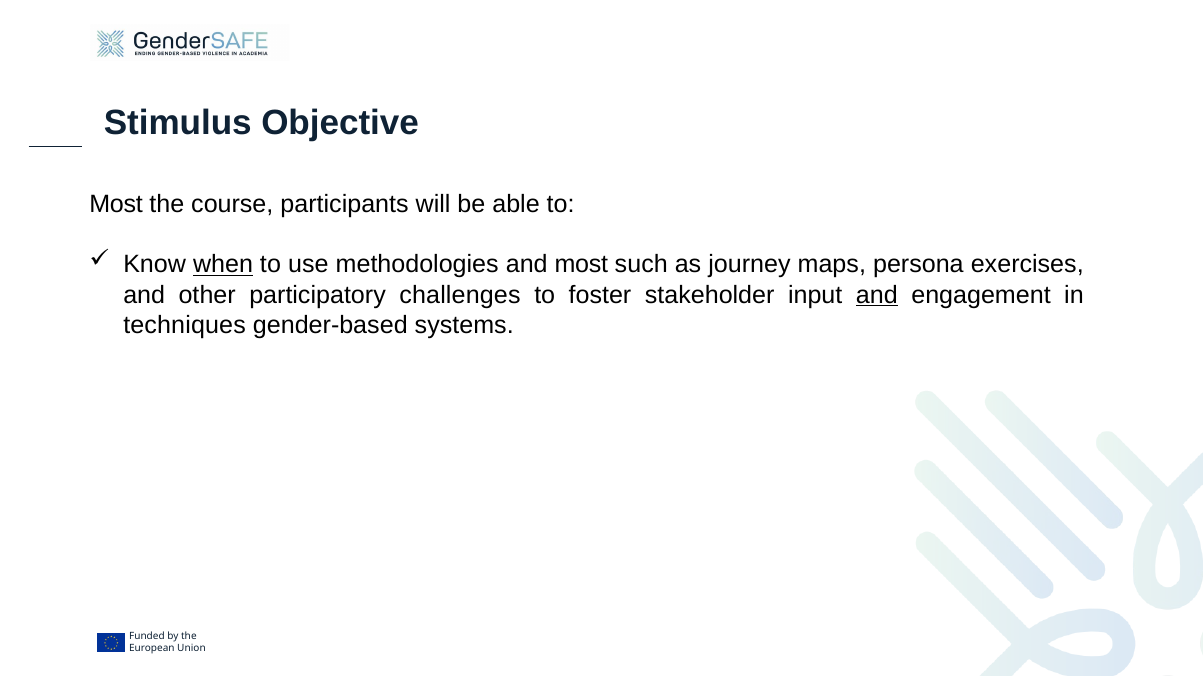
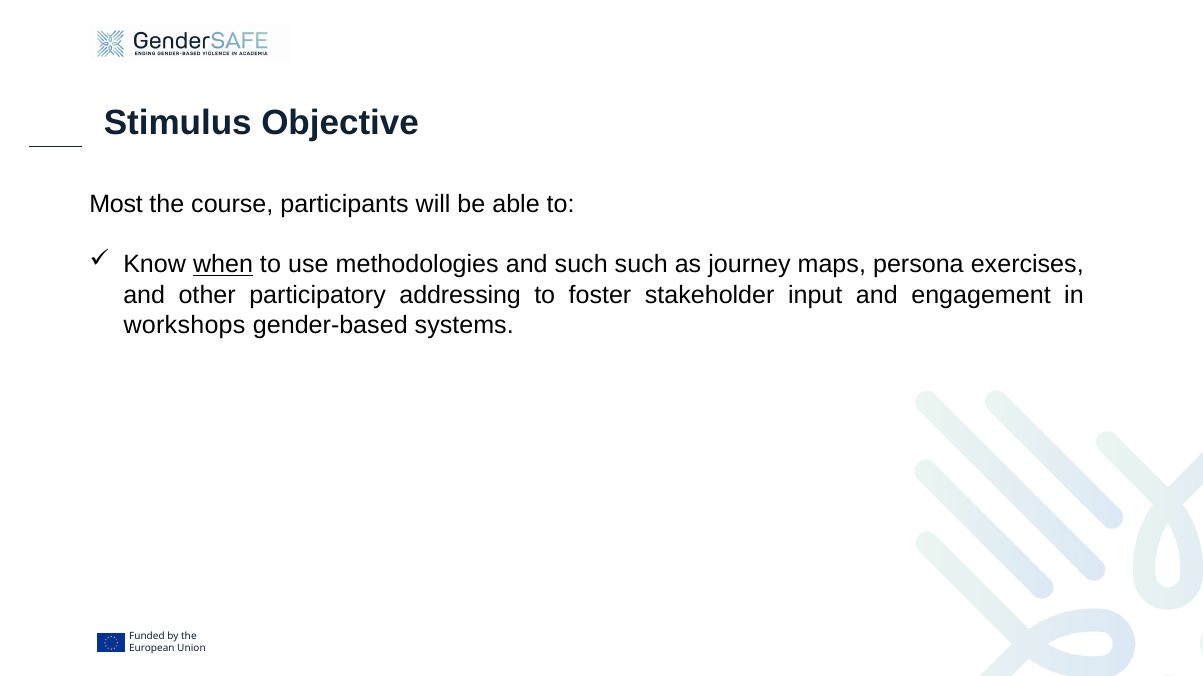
and most: most -> such (581, 265)
challenges: challenges -> addressing (460, 295)
and underline: present -> none (877, 295)
techniques: techniques -> workshops (185, 325)
